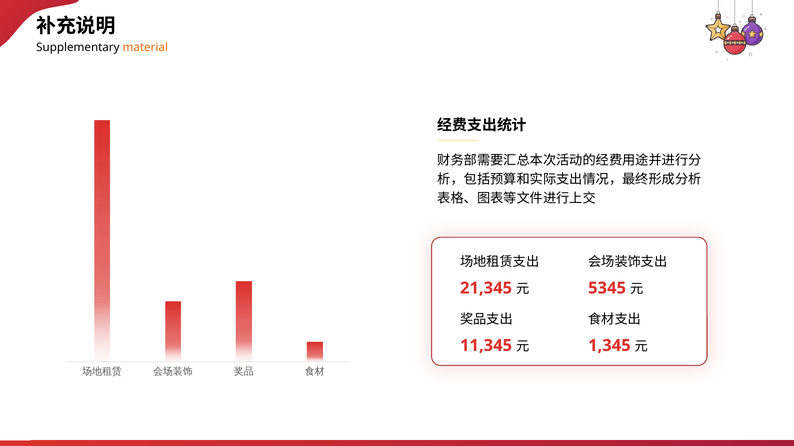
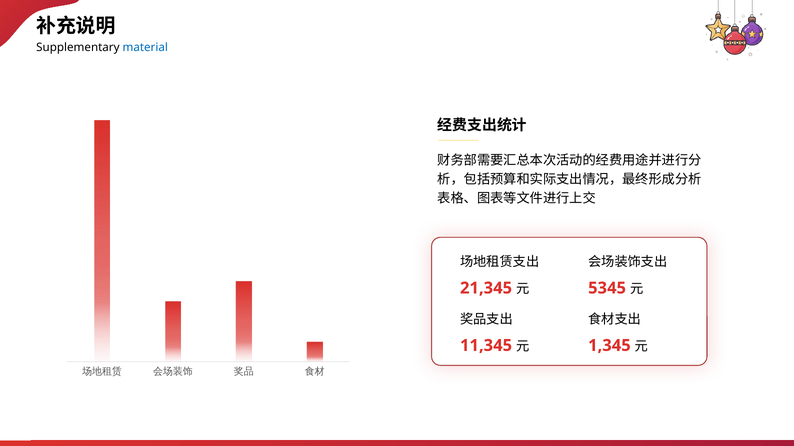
material colour: orange -> blue (145, 47)
